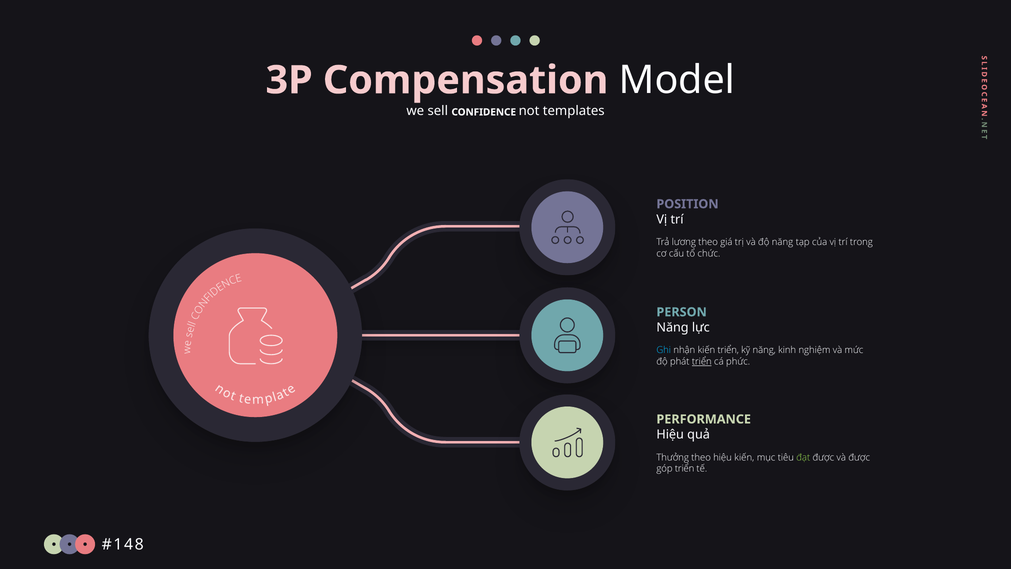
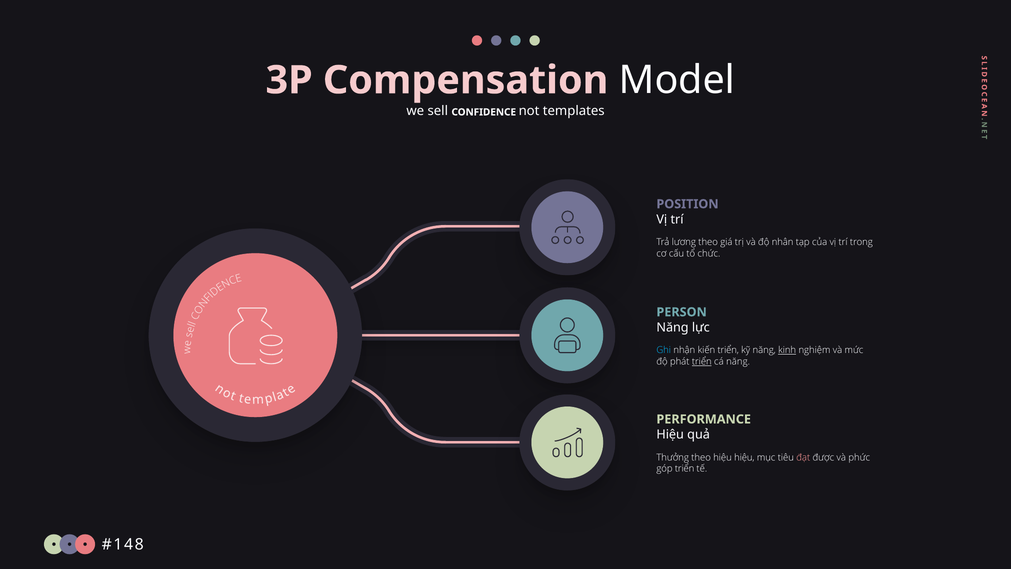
độ năng: năng -> nhân (783, 242)
kinh underline: none -> present (787, 350)
cá phức: phức -> năng (738, 362)
hiệu kiến: kiến -> hiệu (744, 457)
đạt colour: light green -> pink (803, 457)
và được: được -> phức (859, 457)
